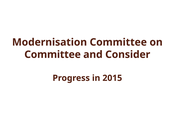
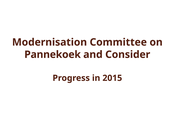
Committee: Committee -> Pannekoek (53, 55)
